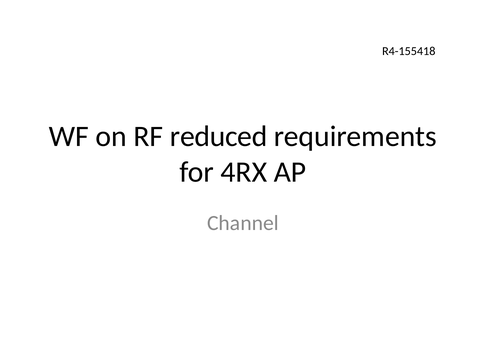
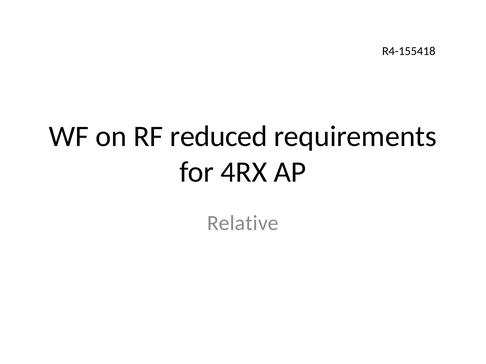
Channel: Channel -> Relative (243, 223)
